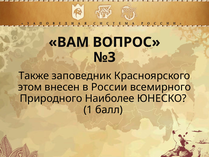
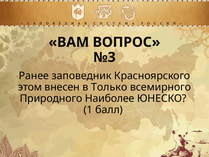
Также: Также -> Ранее (34, 76)
России: России -> Только (109, 87)
